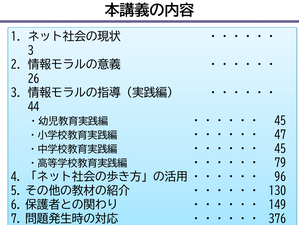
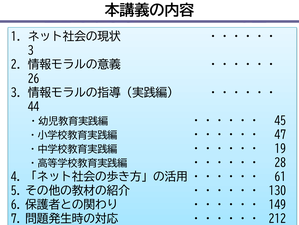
45: 45 -> 19 (280, 148)
79: 79 -> 28 (280, 162)
96: 96 -> 61 (280, 176)
376: 376 -> 212 (277, 218)
